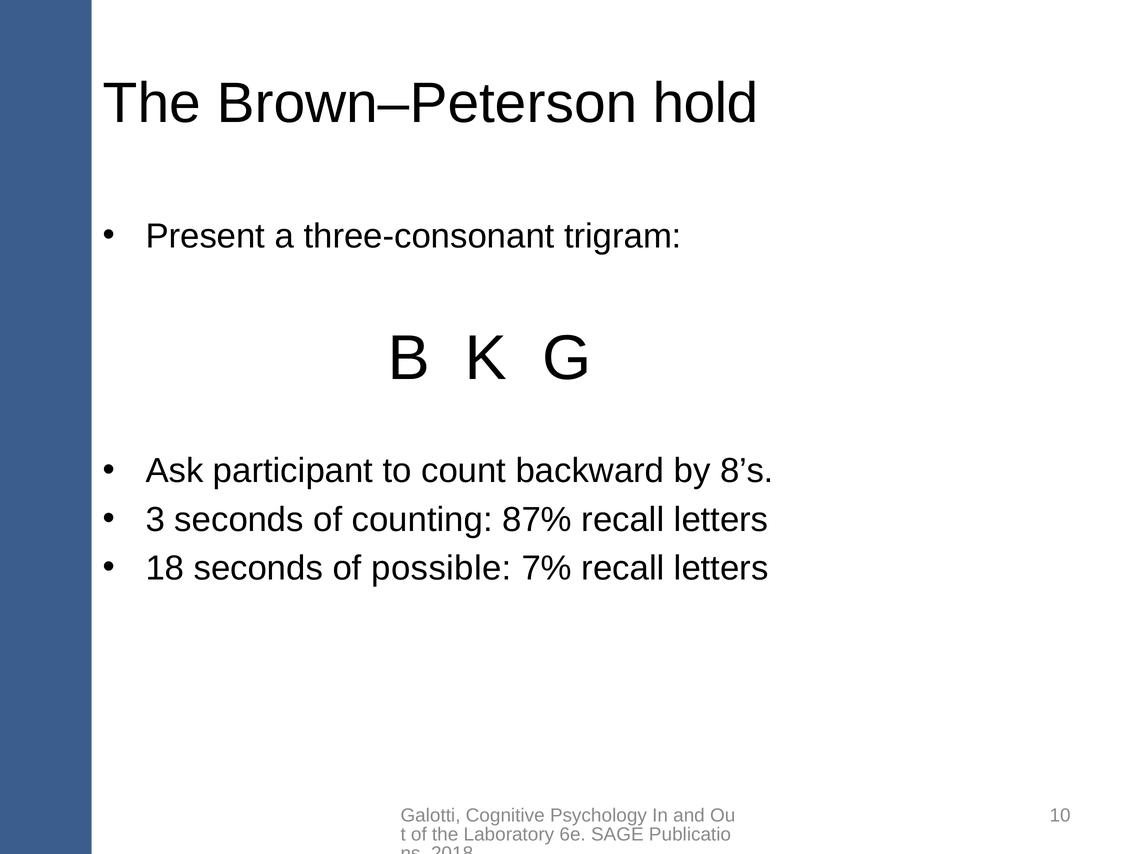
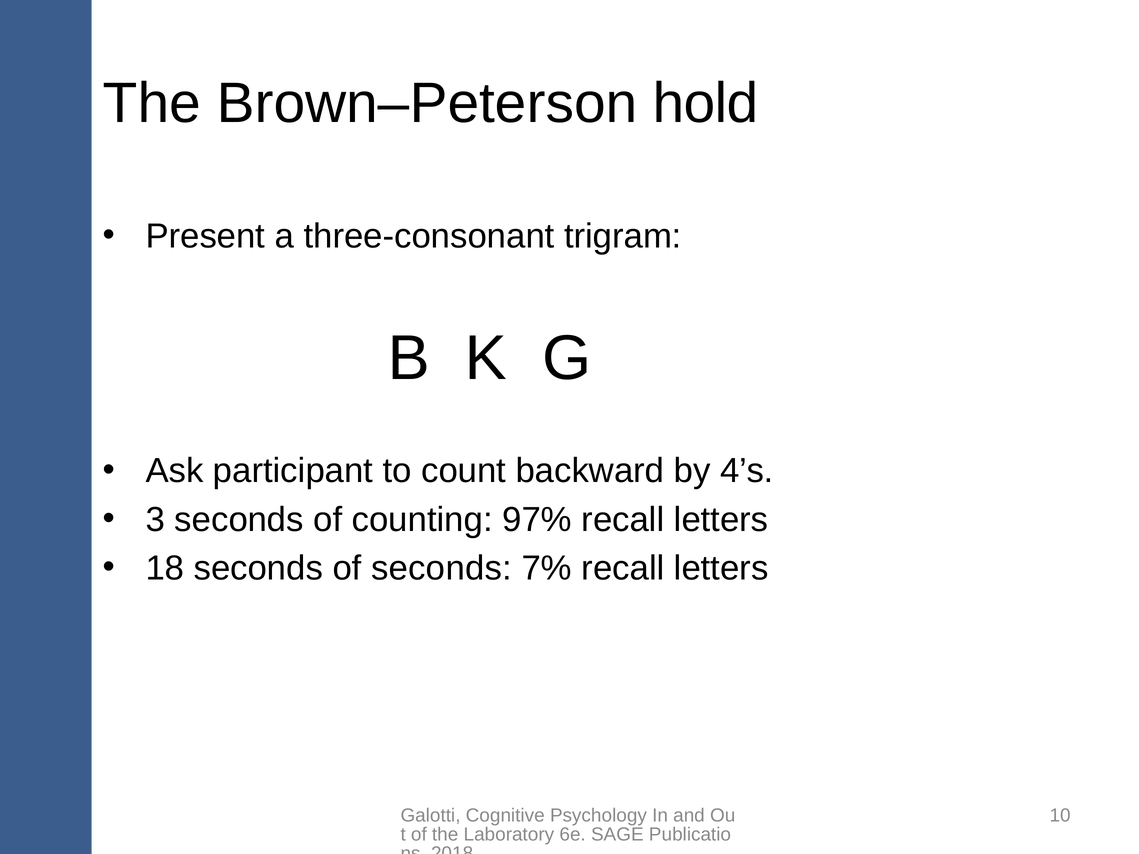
8’s: 8’s -> 4’s (747, 471)
87%: 87% -> 97% (537, 520)
of possible: possible -> seconds (442, 569)
